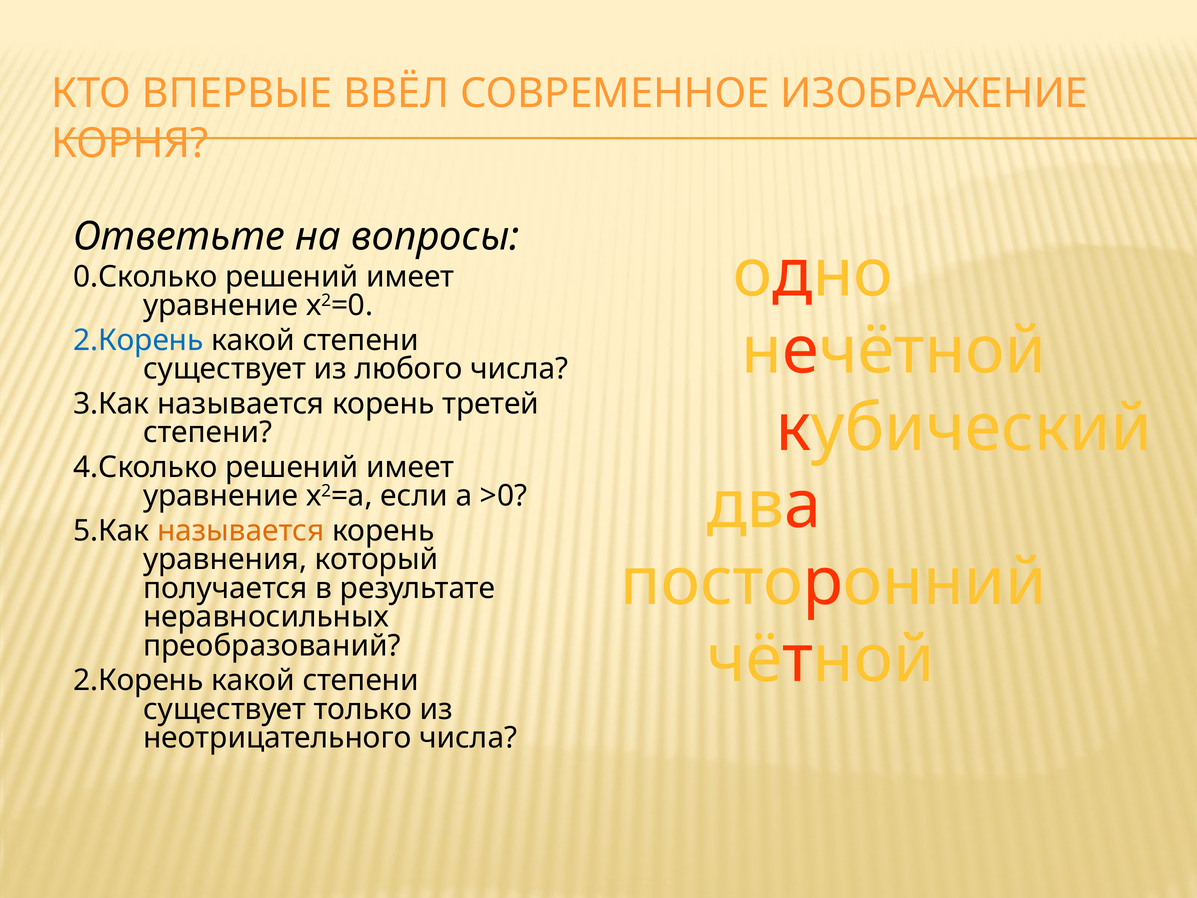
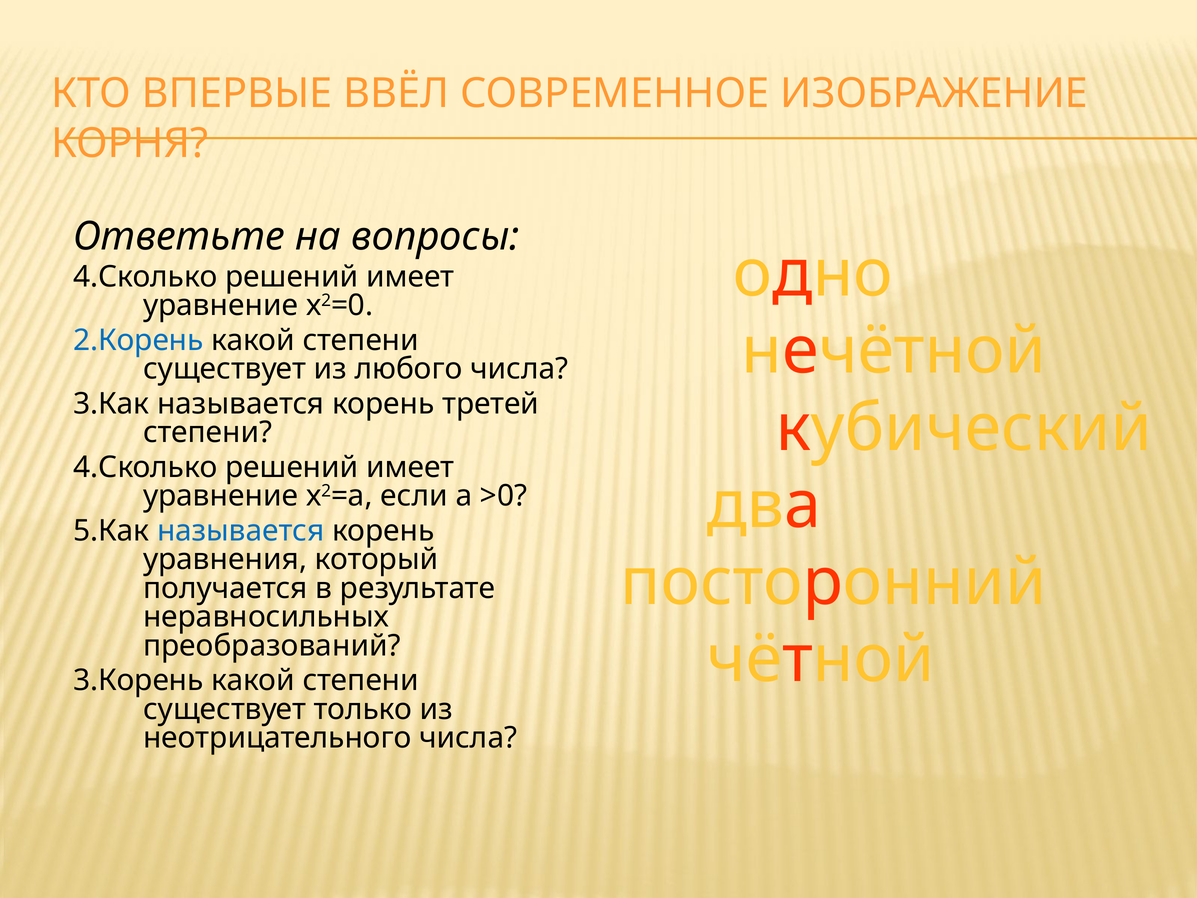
0.Сколько: 0.Сколько -> 4.Сколько (145, 277)
называется colour: orange -> blue (241, 531)
2.Корень: 2.Корень -> 3.Корень (138, 680)
